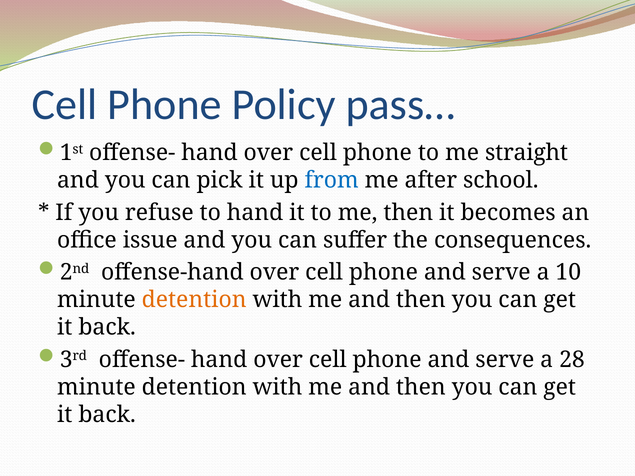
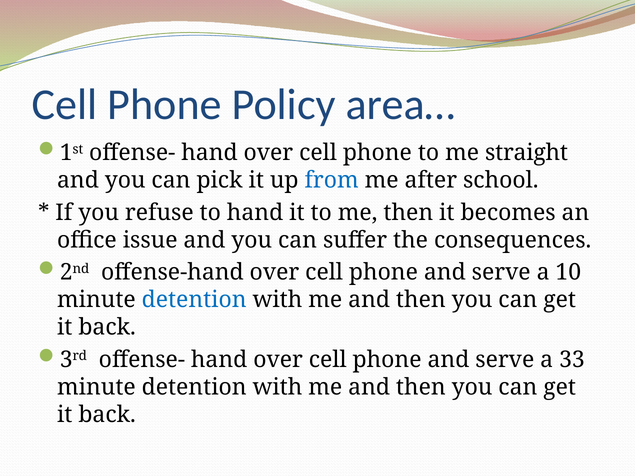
pass…: pass… -> area… (400, 105)
detention colour: orange -> blue (194, 300)
28: 28 -> 33 (572, 360)
